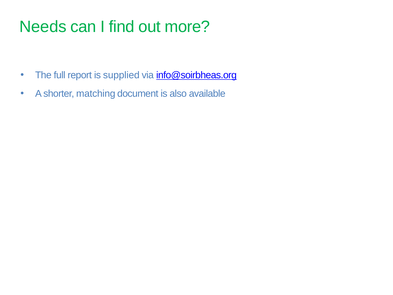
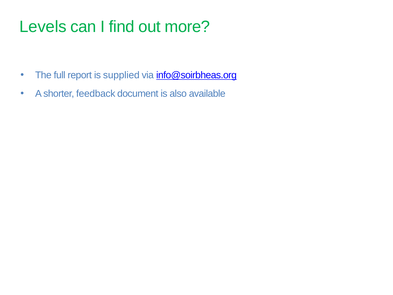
Needs: Needs -> Levels (43, 27)
matching: matching -> feedback (96, 93)
